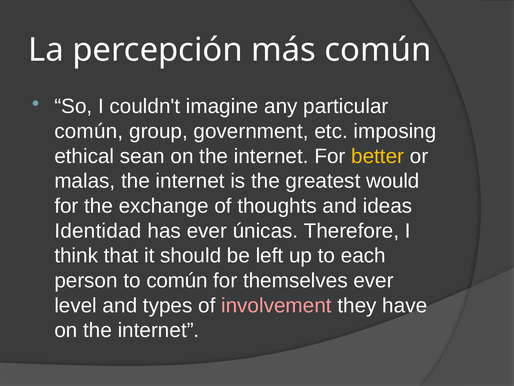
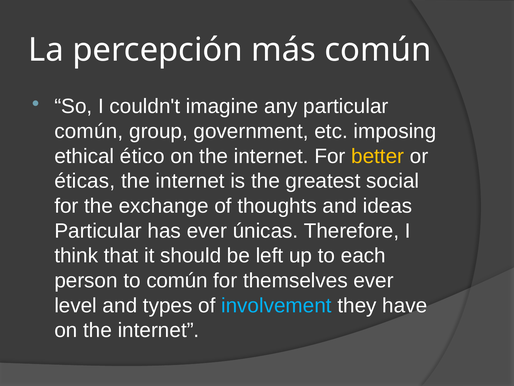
sean: sean -> ético (142, 156)
malas: malas -> éticas (85, 181)
would: would -> social (393, 181)
Identidad: Identidad -> Particular (98, 231)
involvement colour: pink -> light blue (276, 305)
